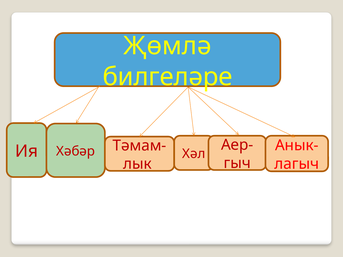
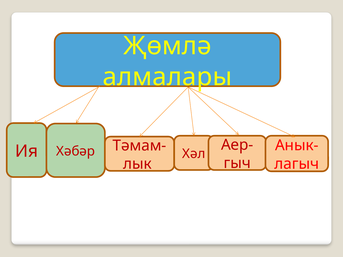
билгеләре: билгеләре -> алмалары (167, 77)
